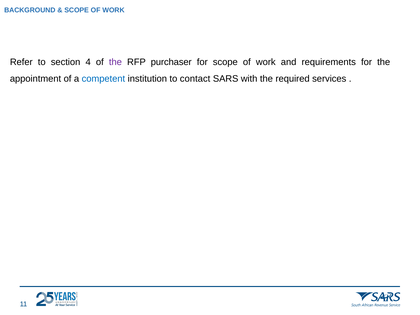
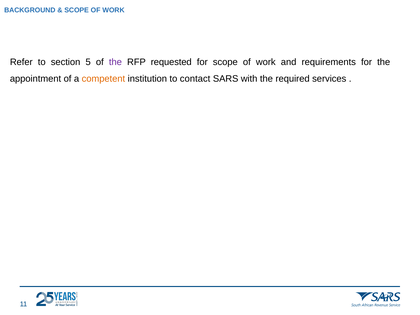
4: 4 -> 5 (88, 62)
purchaser: purchaser -> requested (171, 62)
competent colour: blue -> orange (103, 79)
